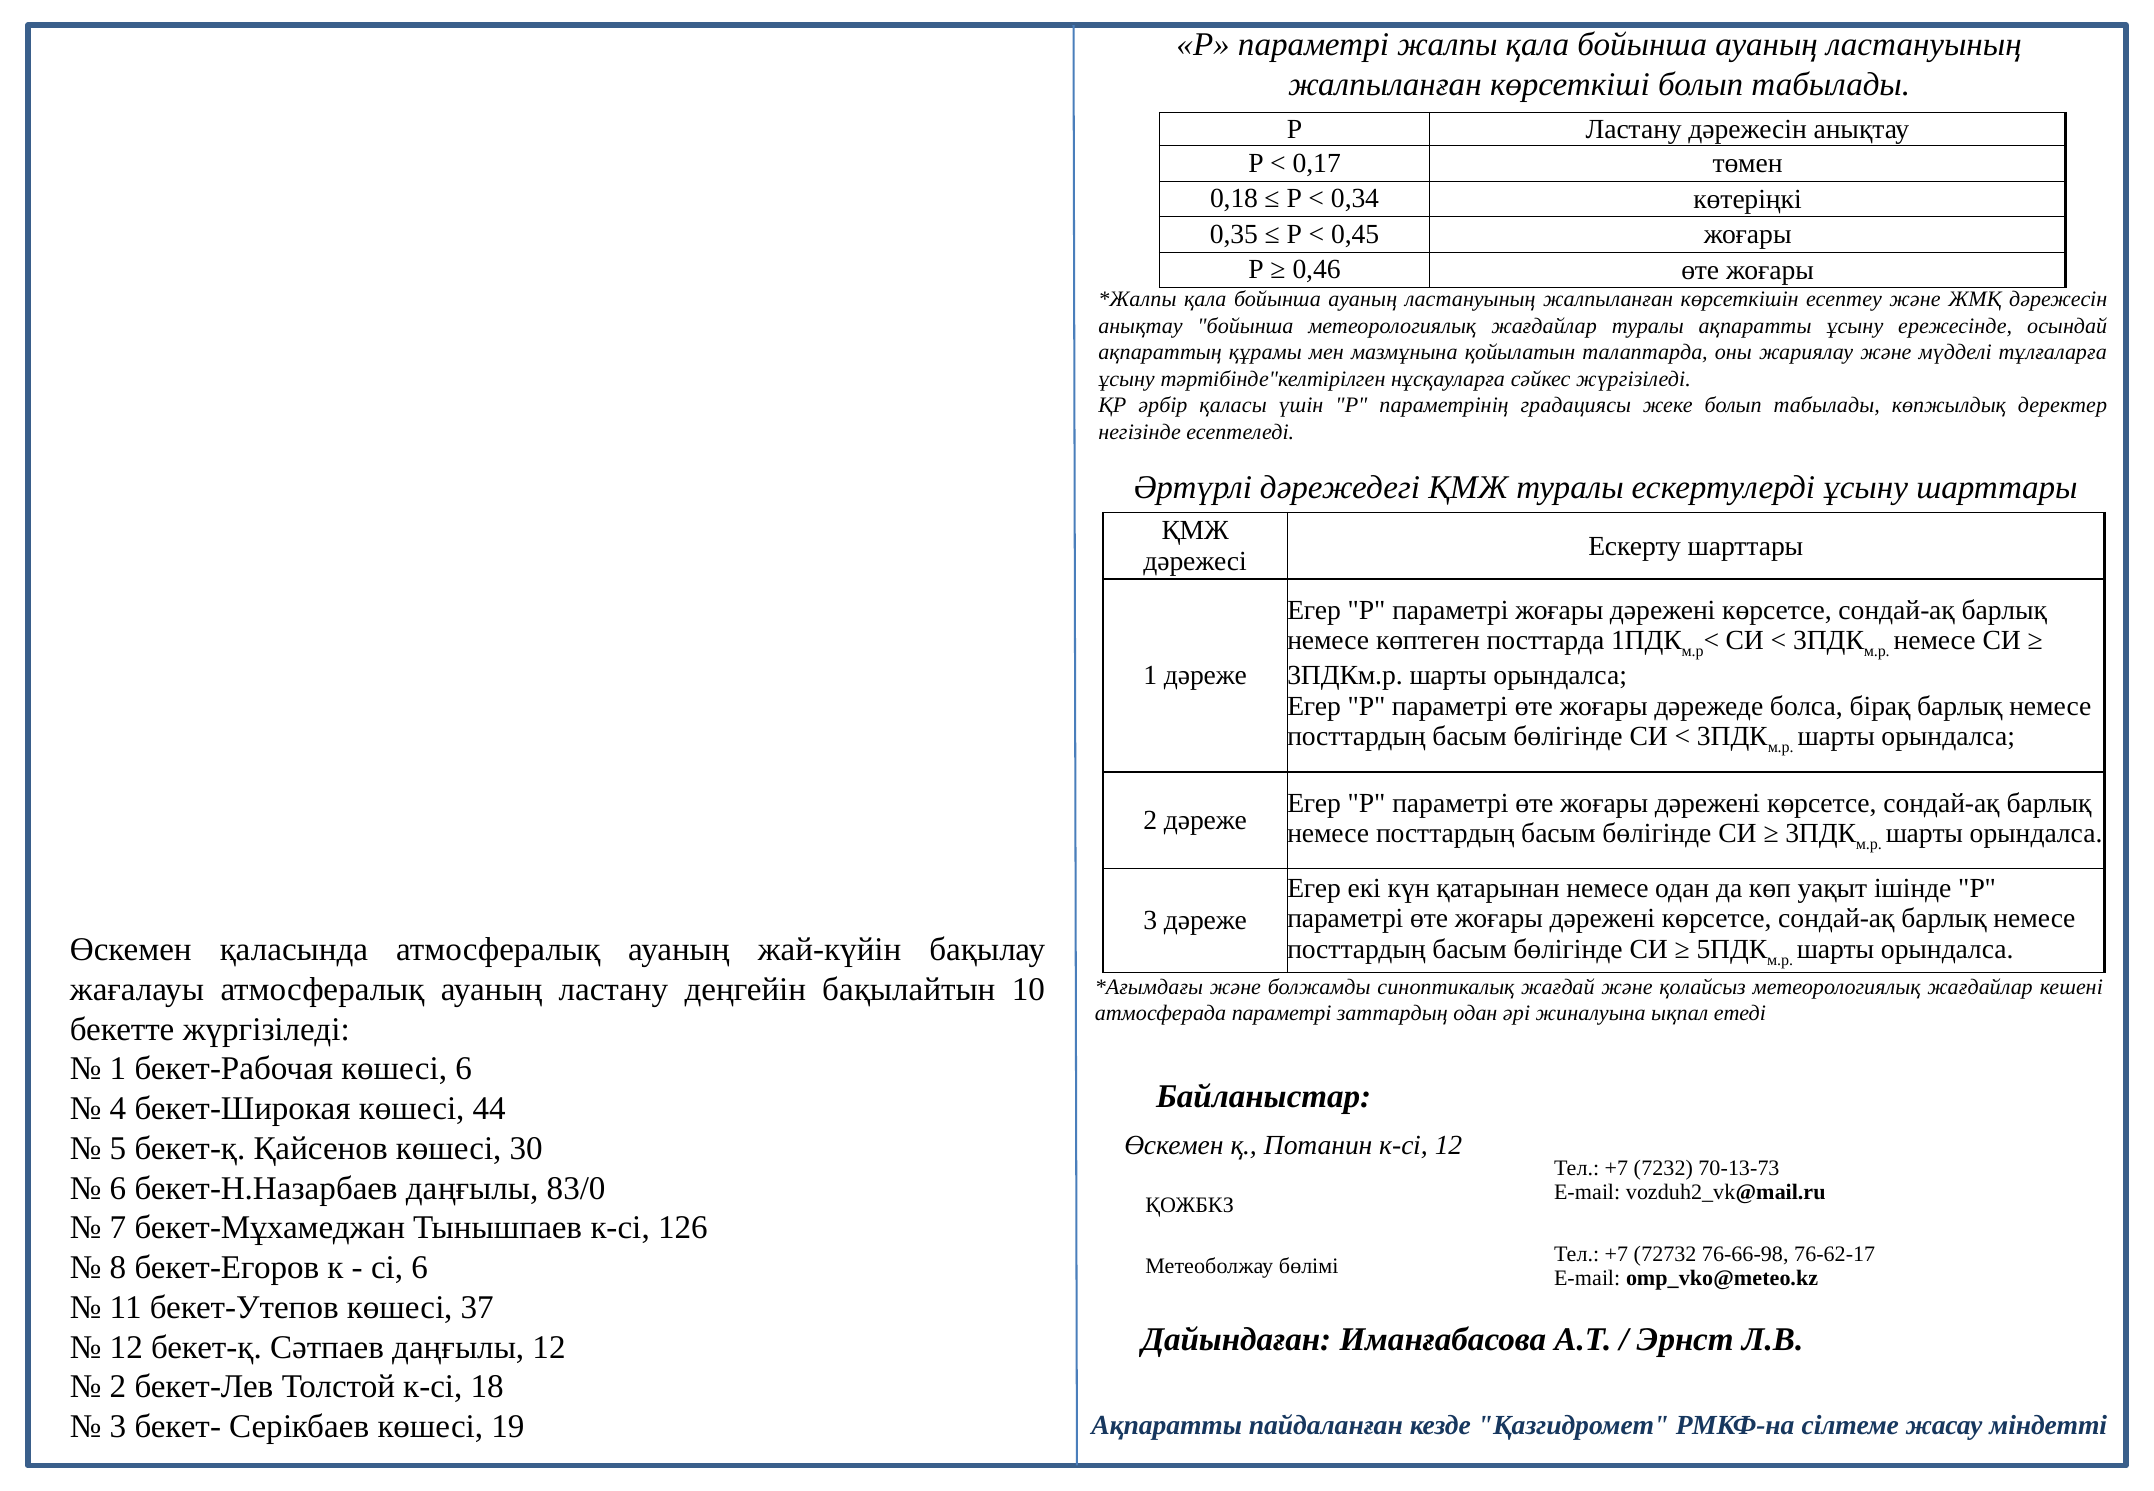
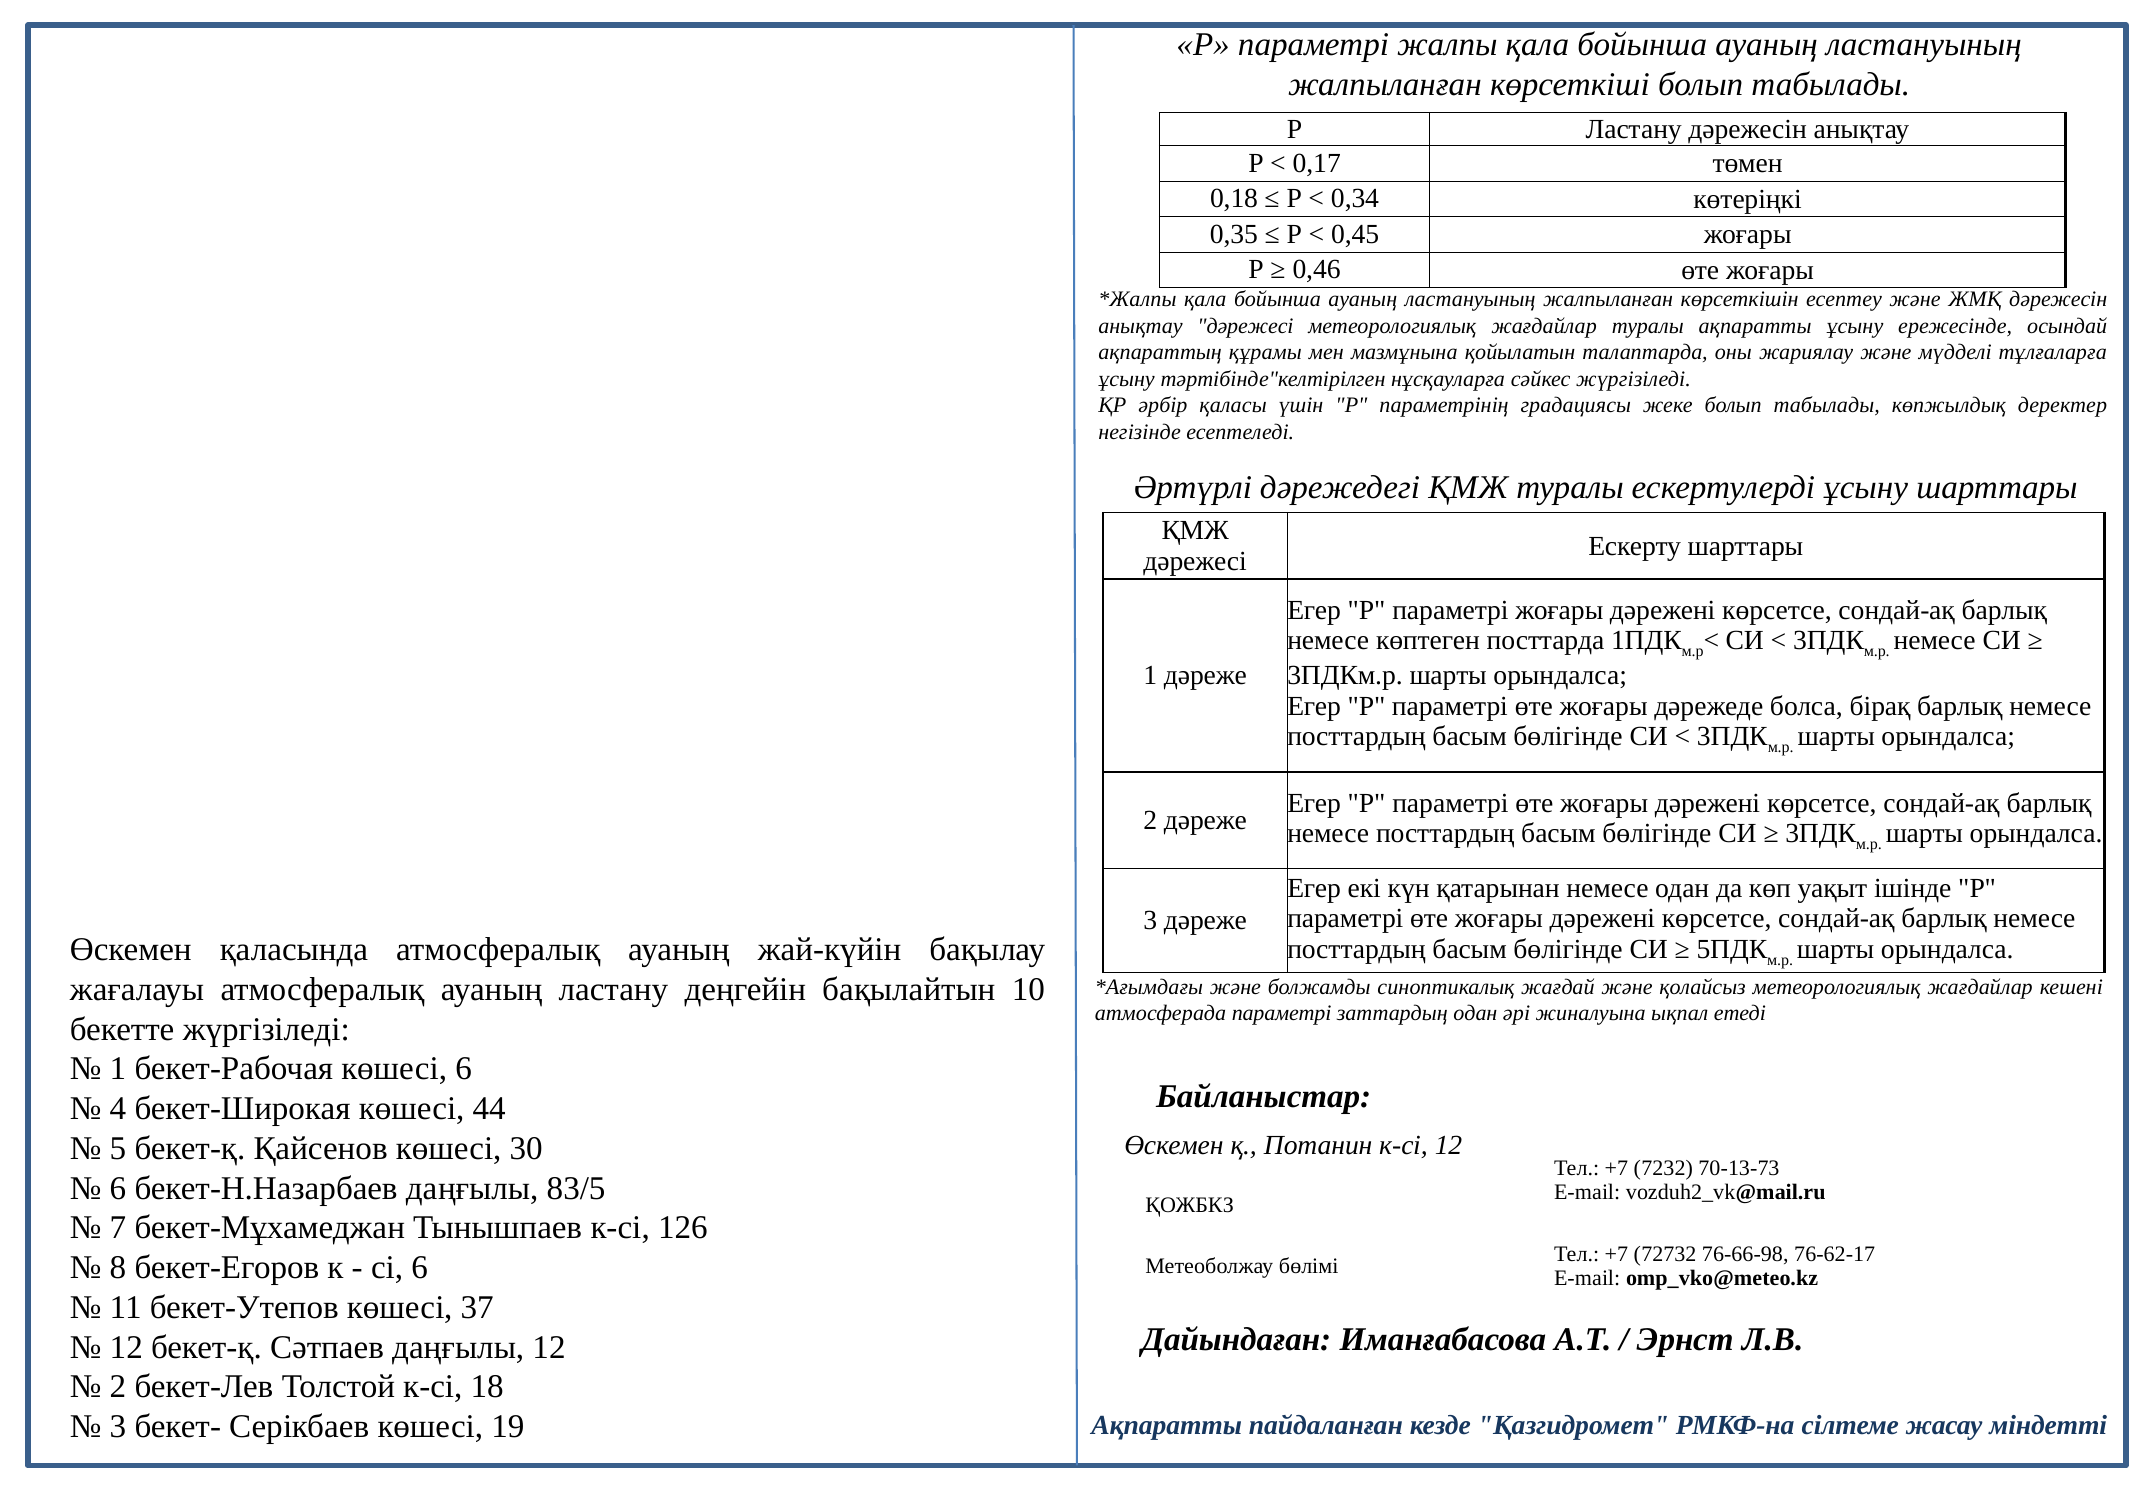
анықтау бойынша: бойынша -> дәрежесі (1245, 326)
83/0: 83/0 -> 83/5 (576, 1188)
